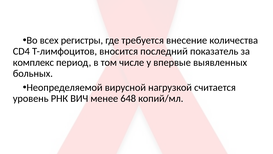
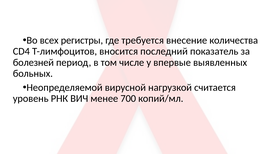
комплекс: комплекс -> болезней (33, 62)
648: 648 -> 700 (128, 98)
